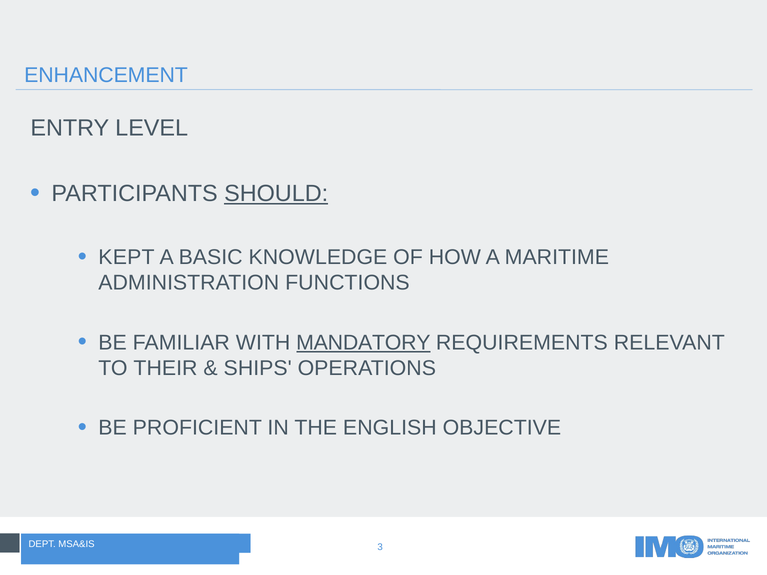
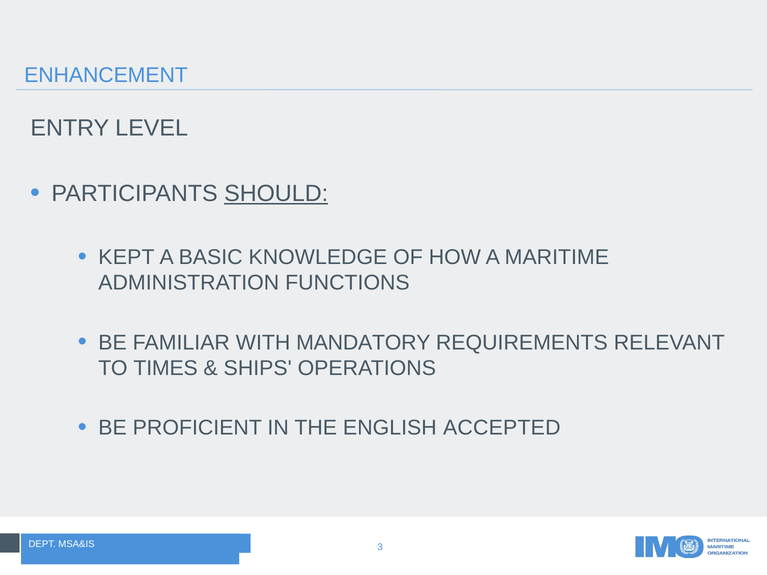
MANDATORY underline: present -> none (363, 343)
THEIR: THEIR -> TIMES (166, 368)
OBJECTIVE: OBJECTIVE -> ACCEPTED (502, 428)
